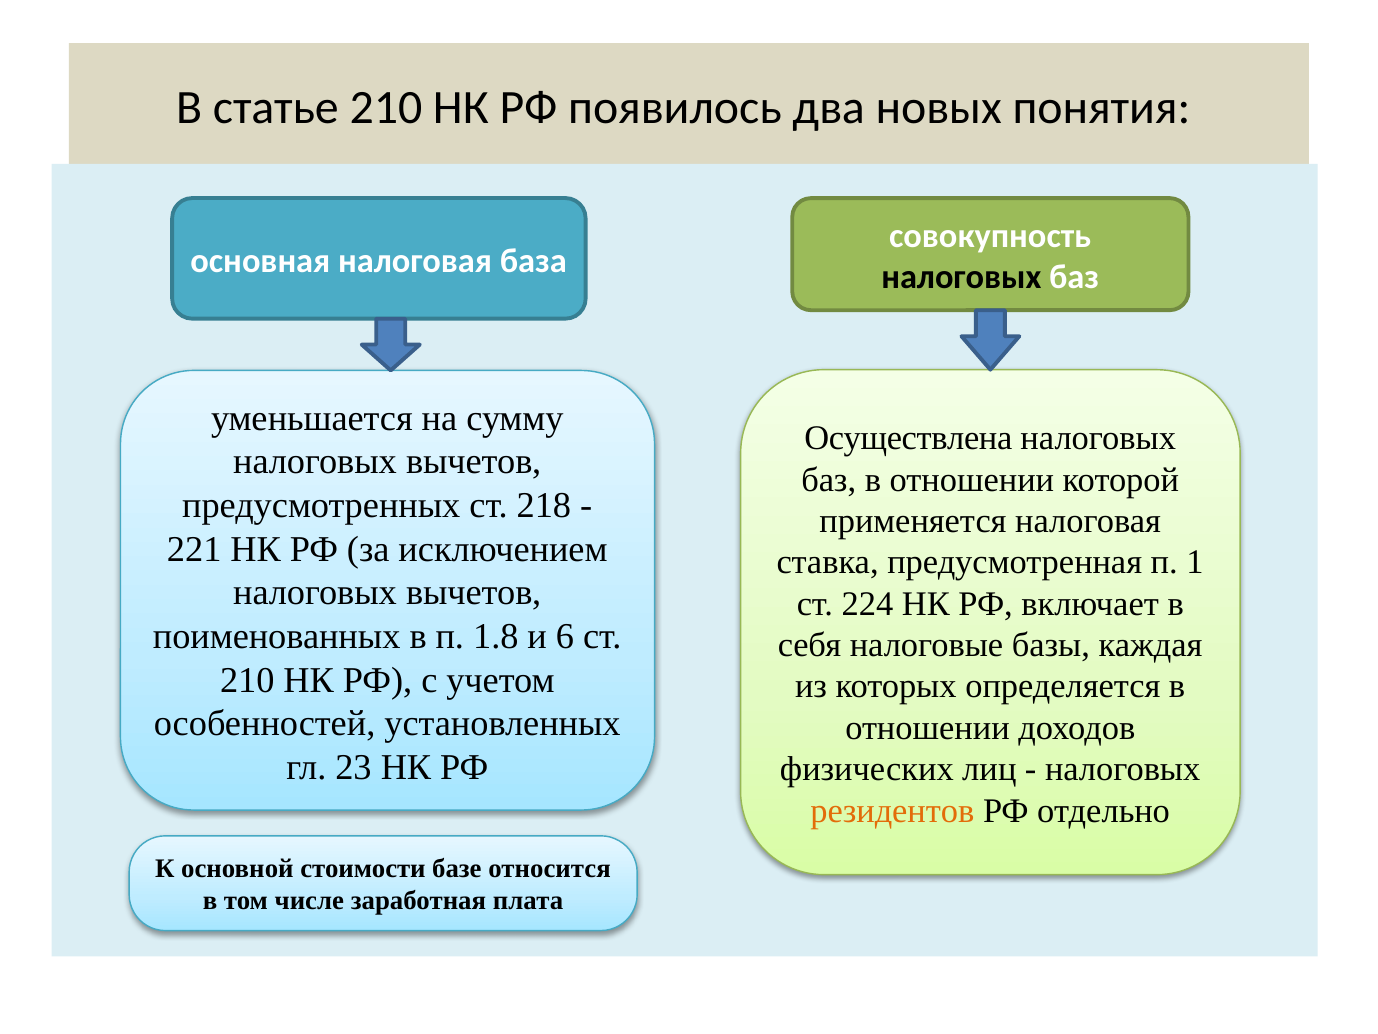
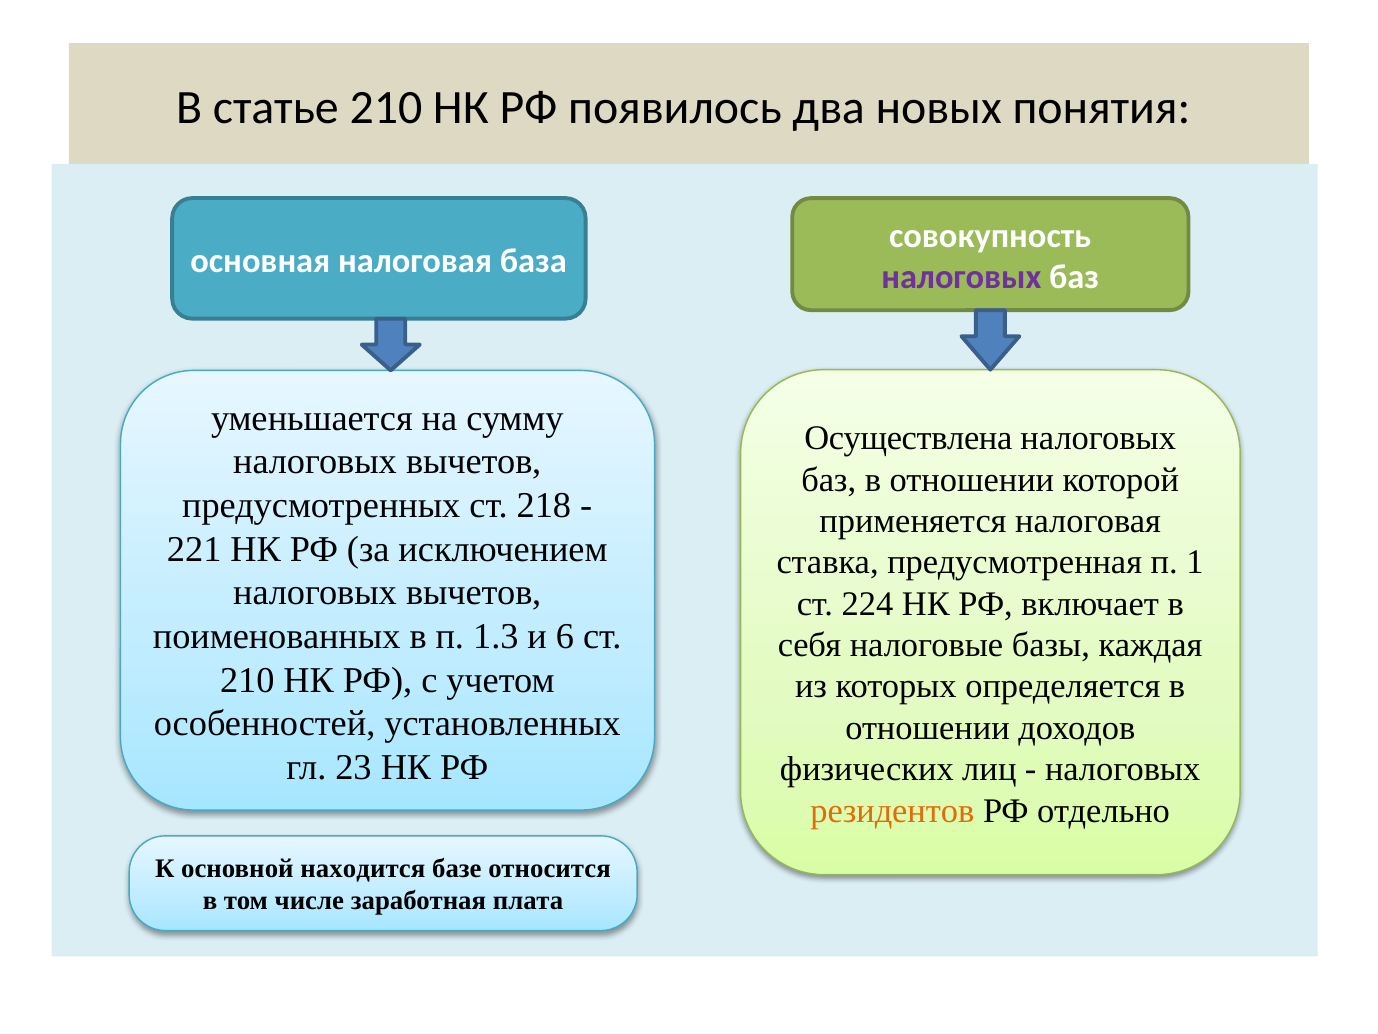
налоговых colour: black -> purple (961, 277)
1.8: 1.8 -> 1.3 (496, 636)
стоимости: стоимости -> находится (363, 869)
